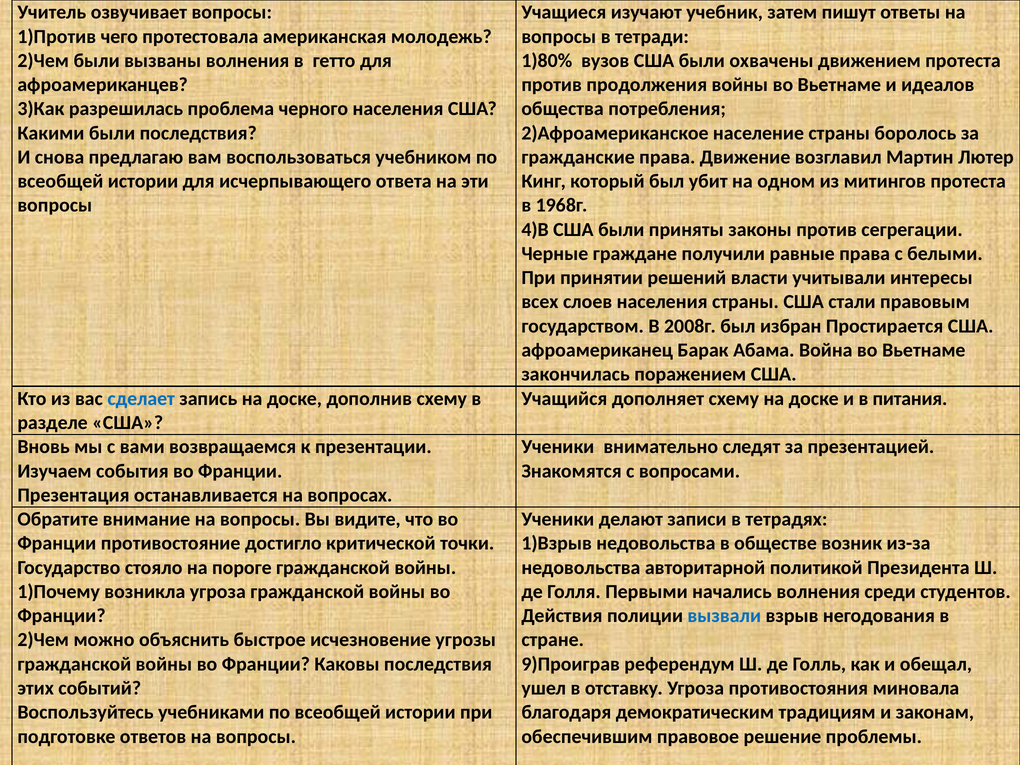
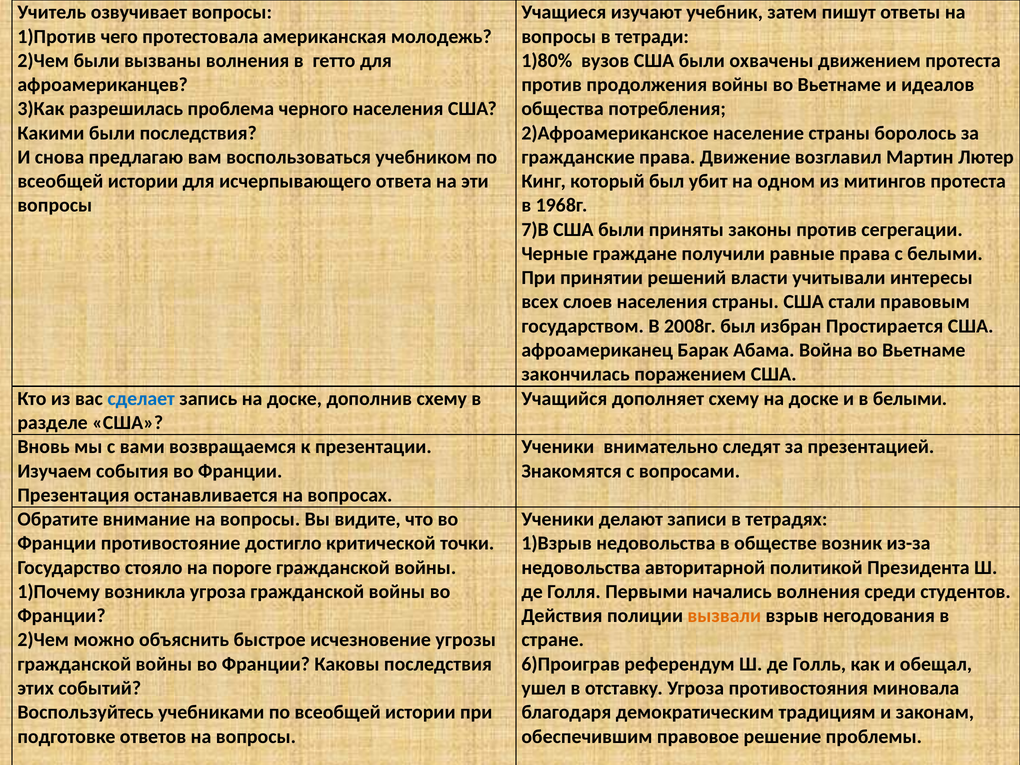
4)В: 4)В -> 7)В (535, 230)
в питания: питания -> белыми (910, 399)
вызвали colour: blue -> orange (724, 616)
9)Проиграв: 9)Проиграв -> 6)Проиграв (571, 664)
